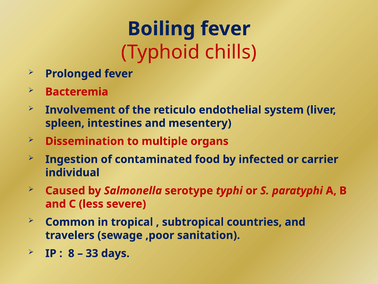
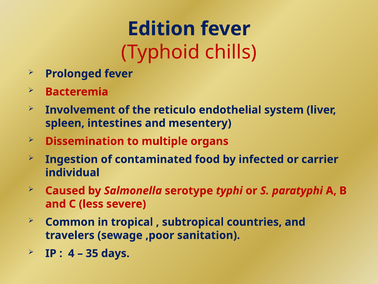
Boiling: Boiling -> Edition (161, 29)
8: 8 -> 4 (71, 253)
33: 33 -> 35 (92, 253)
